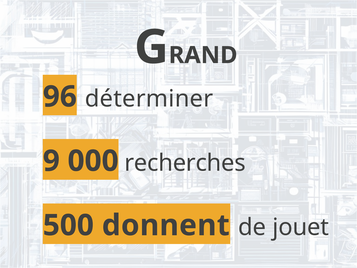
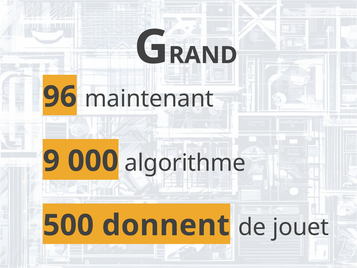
déterminer: déterminer -> maintenant (149, 99)
recherches: recherches -> algorithme (185, 163)
